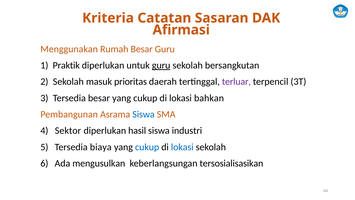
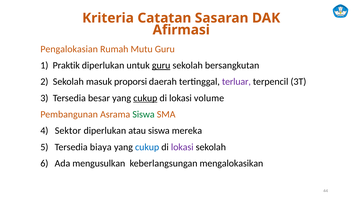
Menggunakan: Menggunakan -> Pengalokasian (69, 49)
Rumah Besar: Besar -> Mutu (142, 49)
prioritas: prioritas -> proporsi (131, 82)
cukup underline: none -> present (145, 98)
bahkan: bahkan -> volume (209, 98)
Siswa colour: blue -> green (144, 114)
hasil: hasil -> atau (137, 130)
industri: industri -> mereka (187, 130)
lokasi colour: blue -> purple (182, 147)
tersosialisasikan: tersosialisasikan -> mengalokasikan (231, 163)
